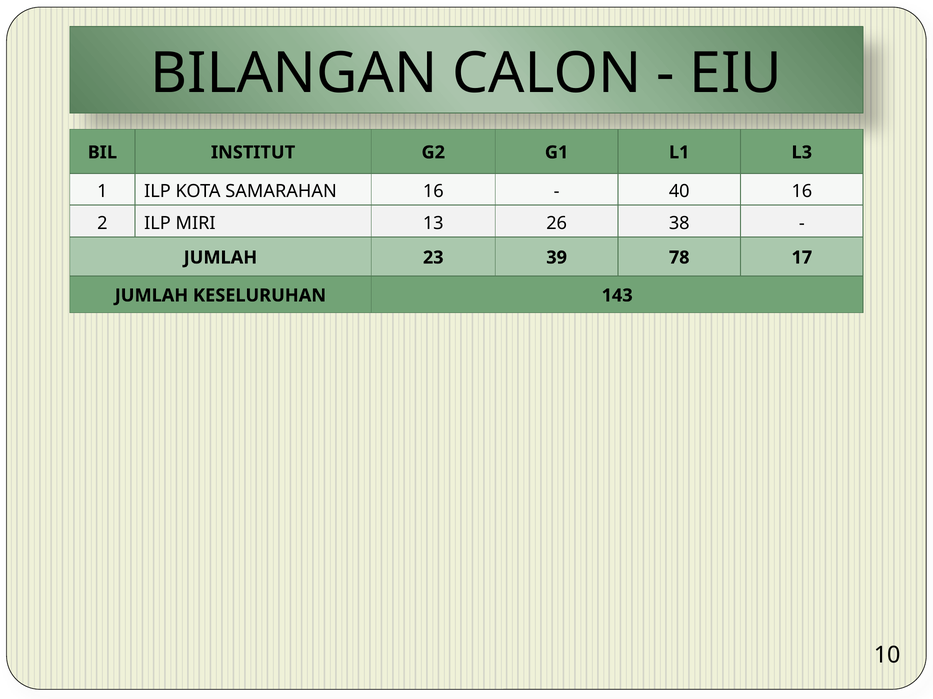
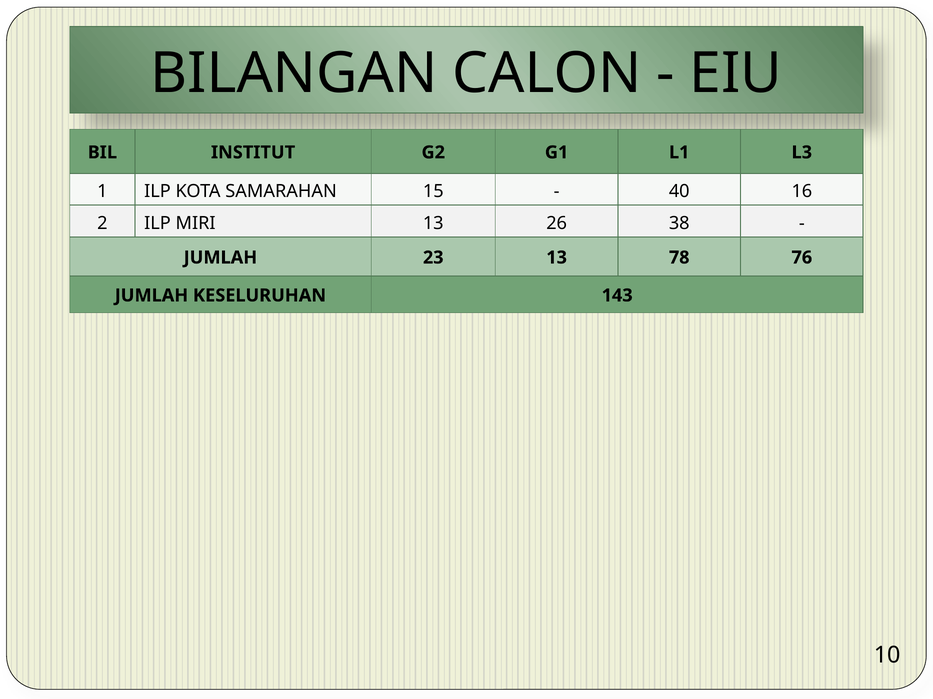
SAMARAHAN 16: 16 -> 15 (433, 192)
23 39: 39 -> 13 (557, 258)
17: 17 -> 76 (802, 258)
